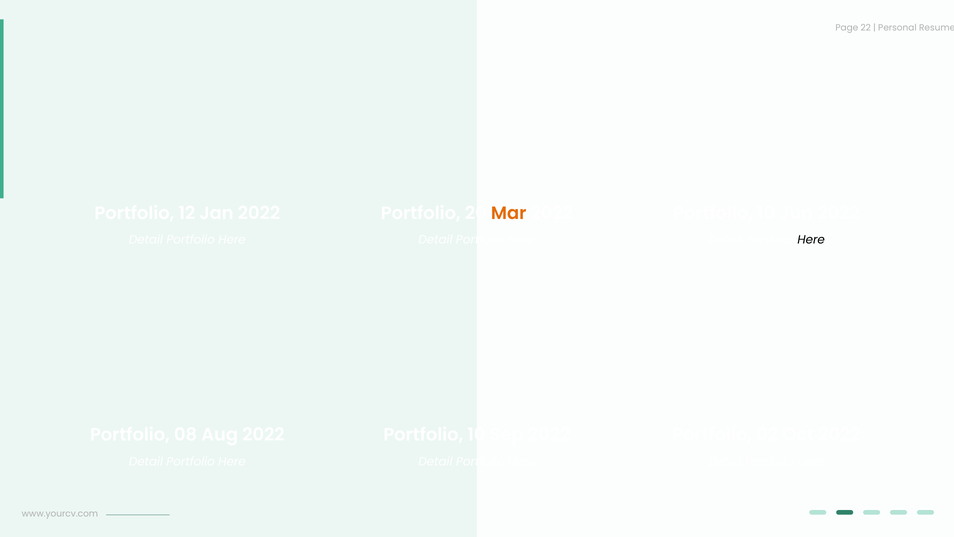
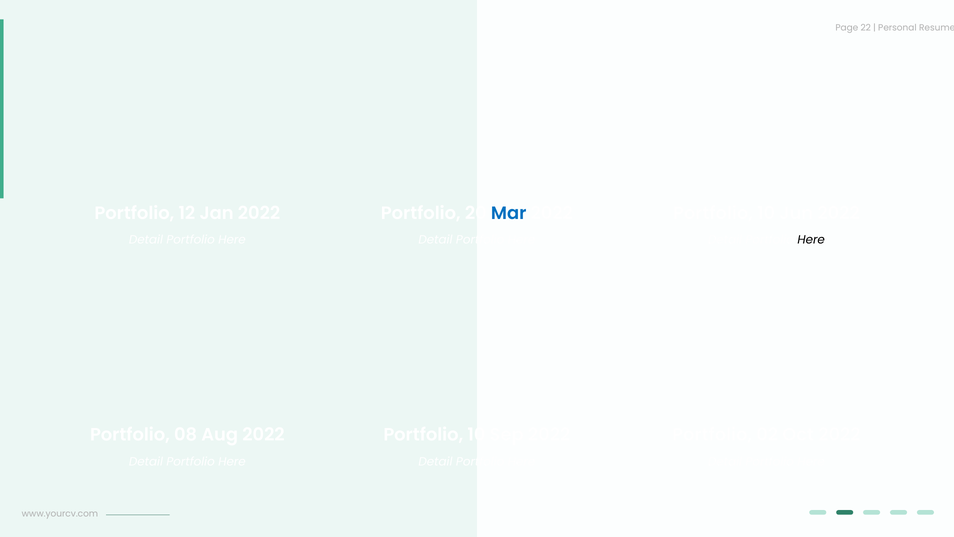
Mar colour: orange -> blue (509, 213)
